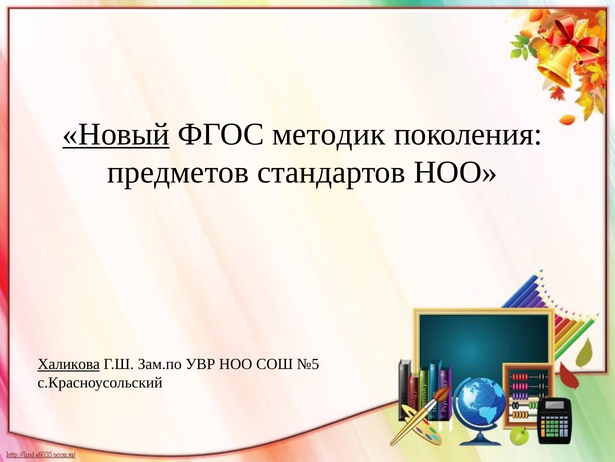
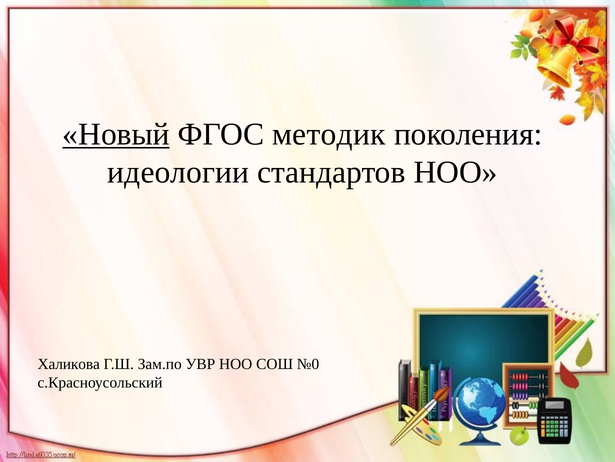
предметов: предметов -> идеологии (178, 172)
Халикова underline: present -> none (69, 364)
№5: №5 -> №0 (308, 364)
